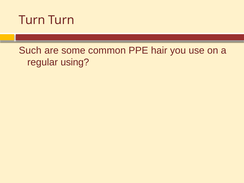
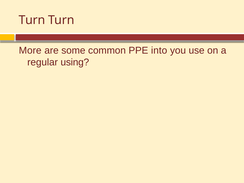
Such: Such -> More (30, 50)
hair: hair -> into (159, 50)
